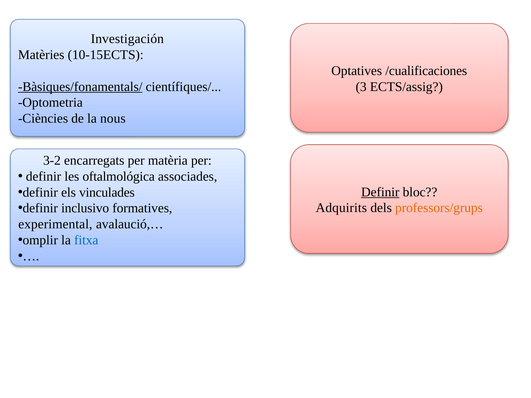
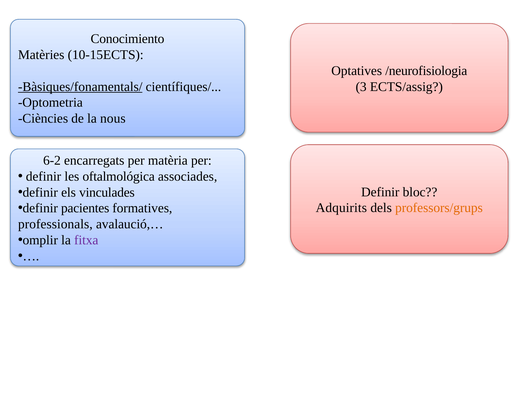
Investigación: Investigación -> Conocimiento (127, 39)
/cualificaciones: /cualificaciones -> /neurofisiologia (426, 71)
3-2: 3-2 -> 6-2 (52, 161)
Definir underline: present -> none (380, 192)
inclusivo: inclusivo -> pacientes (85, 208)
experimental: experimental -> professionals (55, 224)
fitxa colour: blue -> purple (86, 240)
